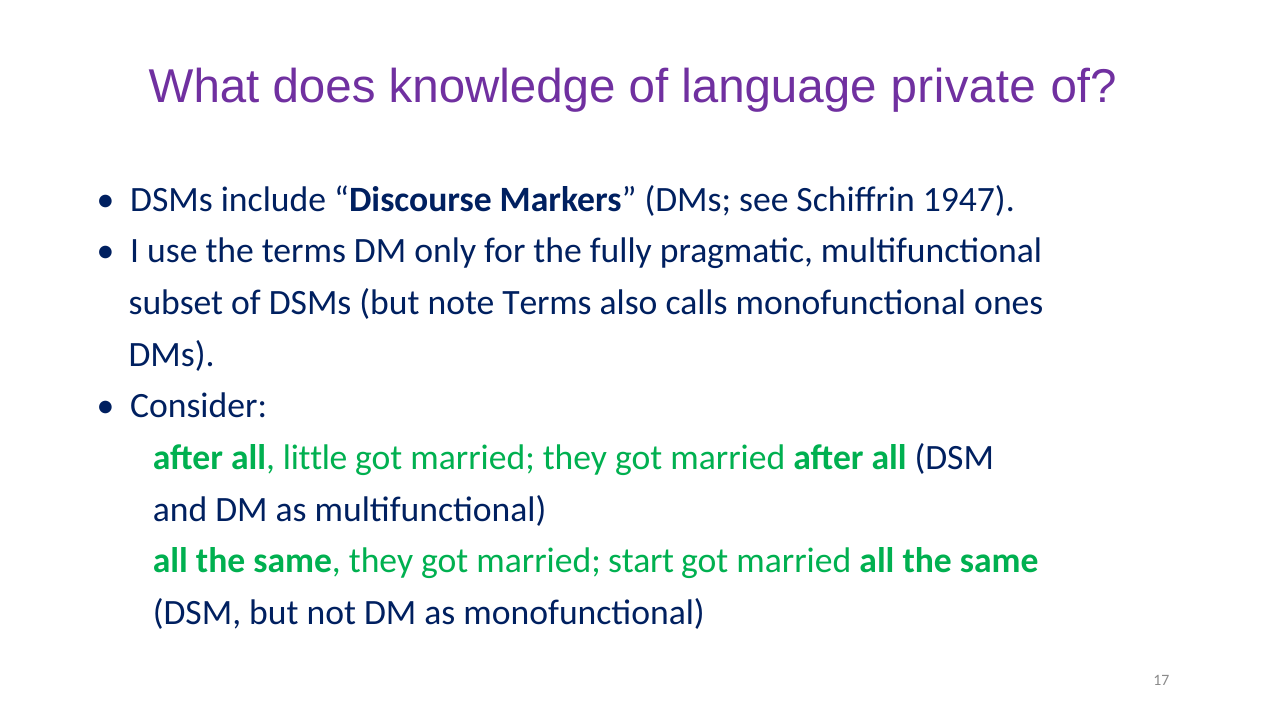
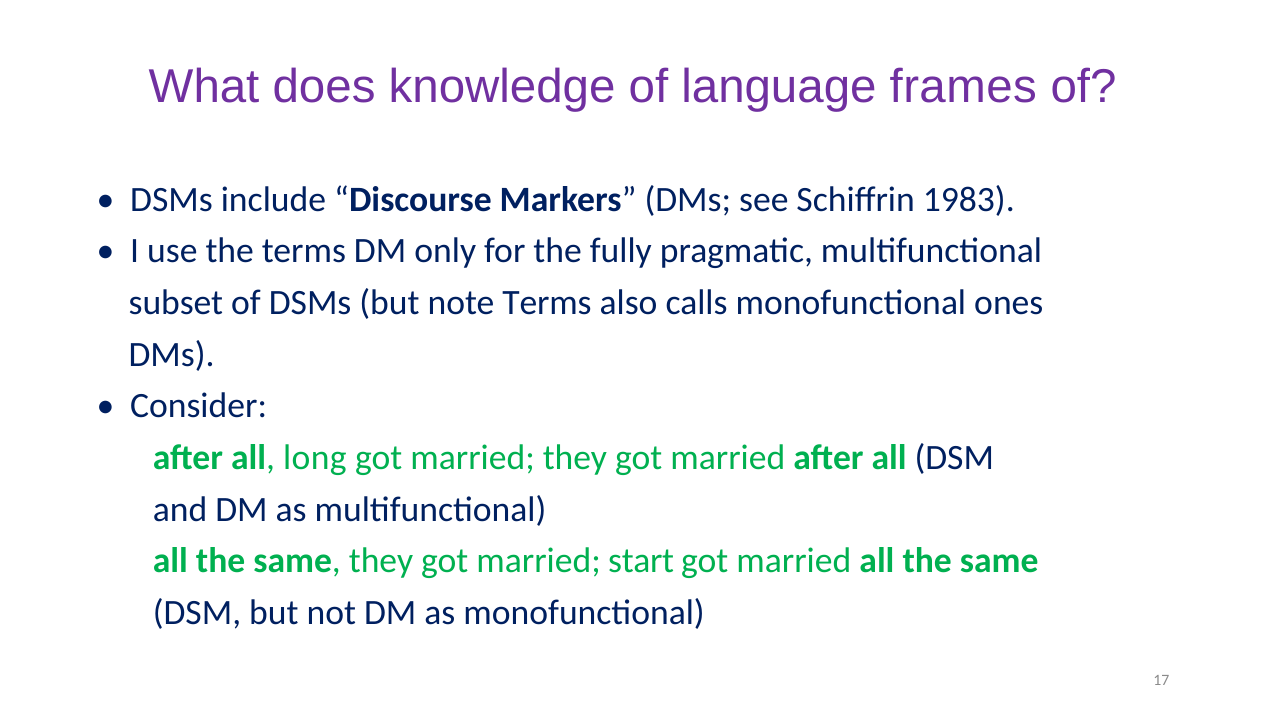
private: private -> frames (963, 87)
1947: 1947 -> 1983 (969, 199)
little: little -> long (315, 458)
